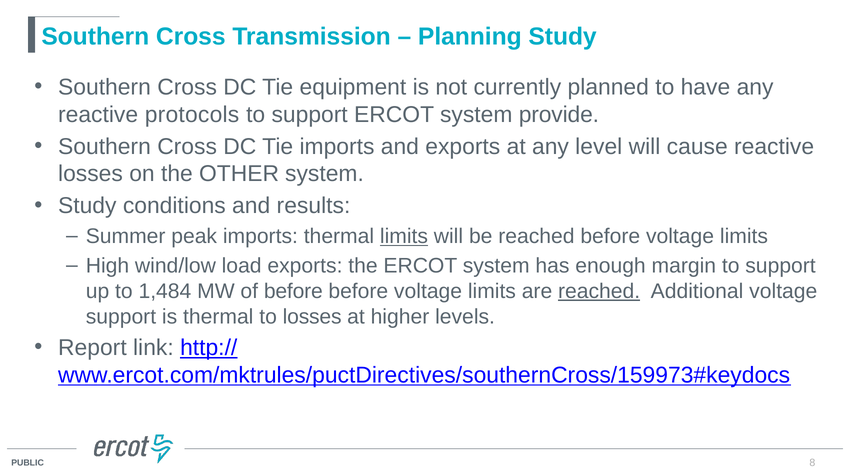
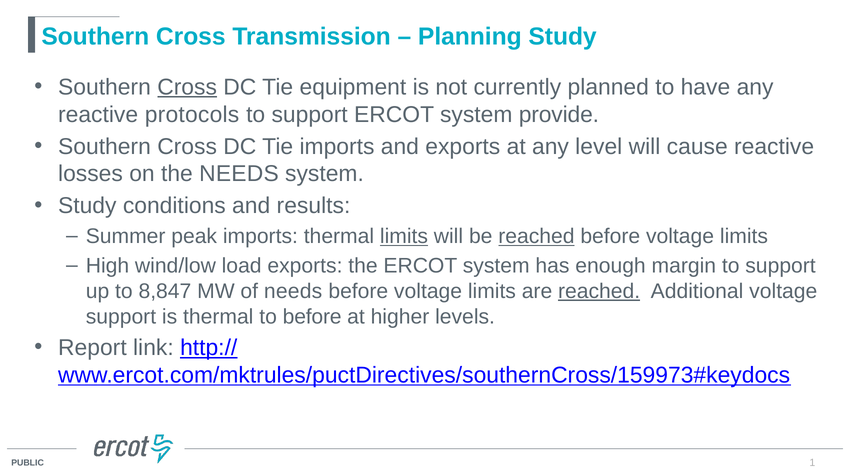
Cross underline: none -> present (187, 87)
the OTHER: OTHER -> NEEDS (239, 174)
reached underline: none -> present (536, 236)
1,484: 1,484 -> 8,847 (165, 291)
of before: before -> needs (293, 291)
to losses: losses -> before (312, 316)
8: 8 -> 1 (812, 463)
